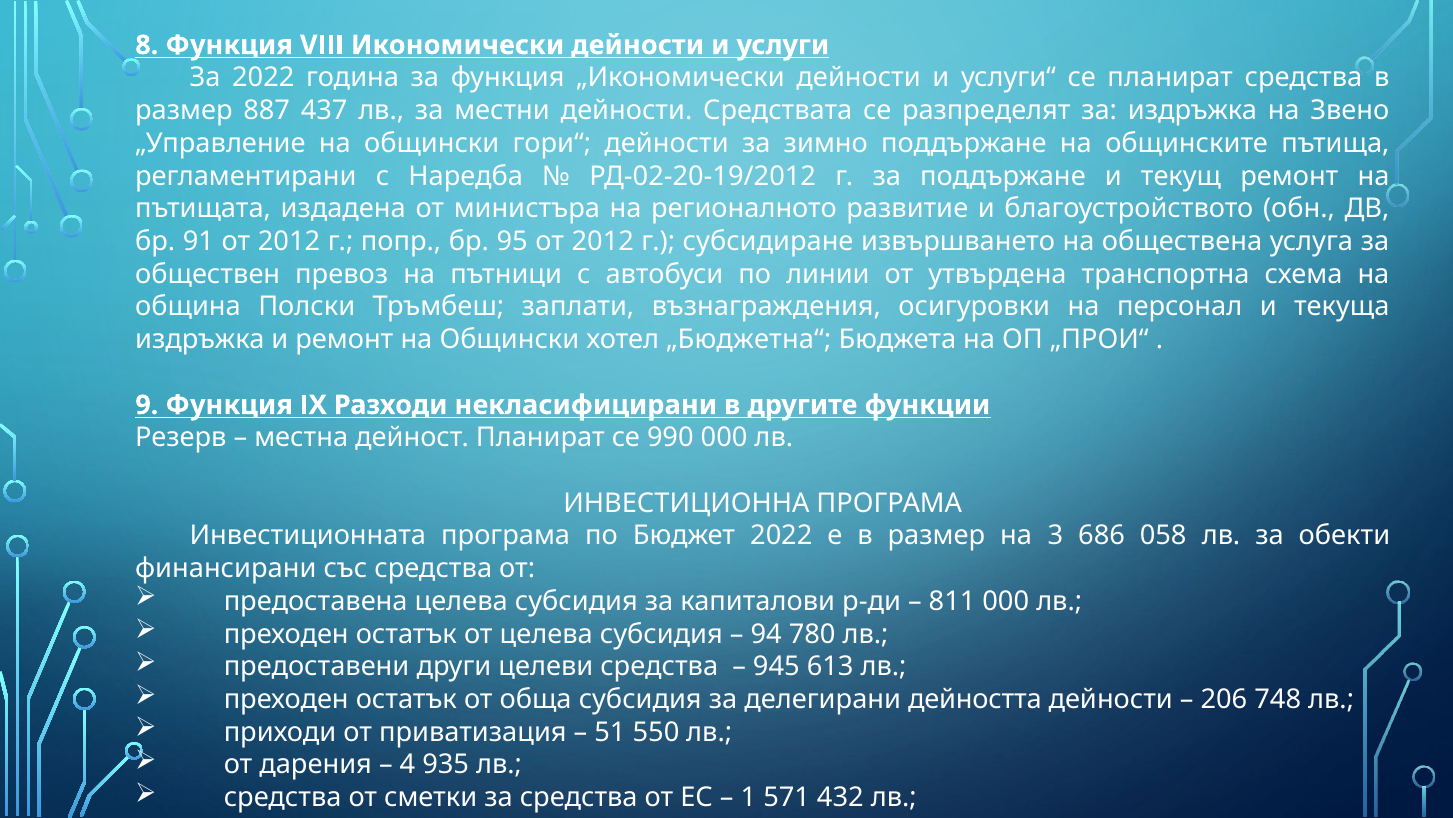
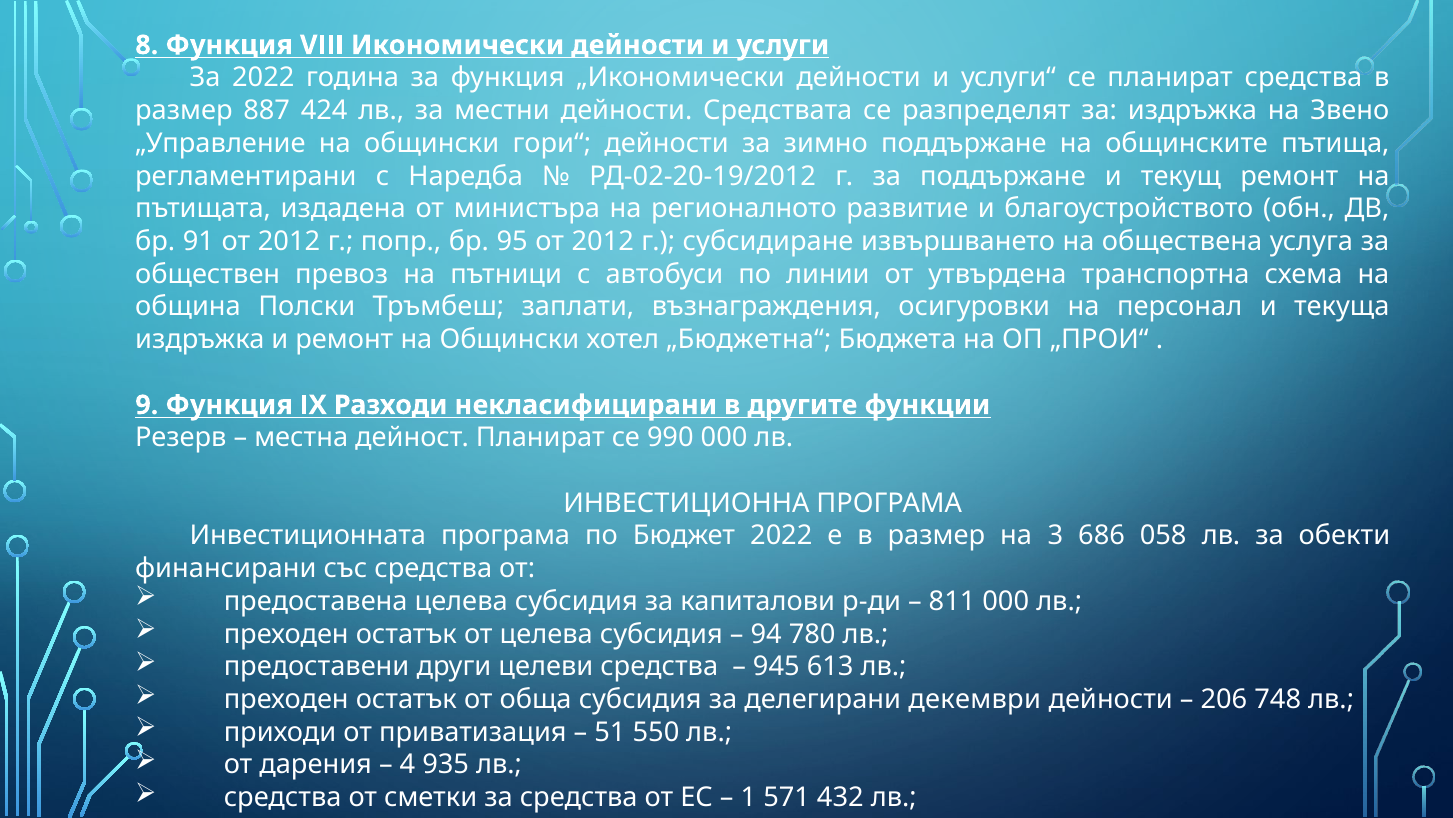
437: 437 -> 424 (324, 110)
дейността: дейността -> декември (975, 699)
